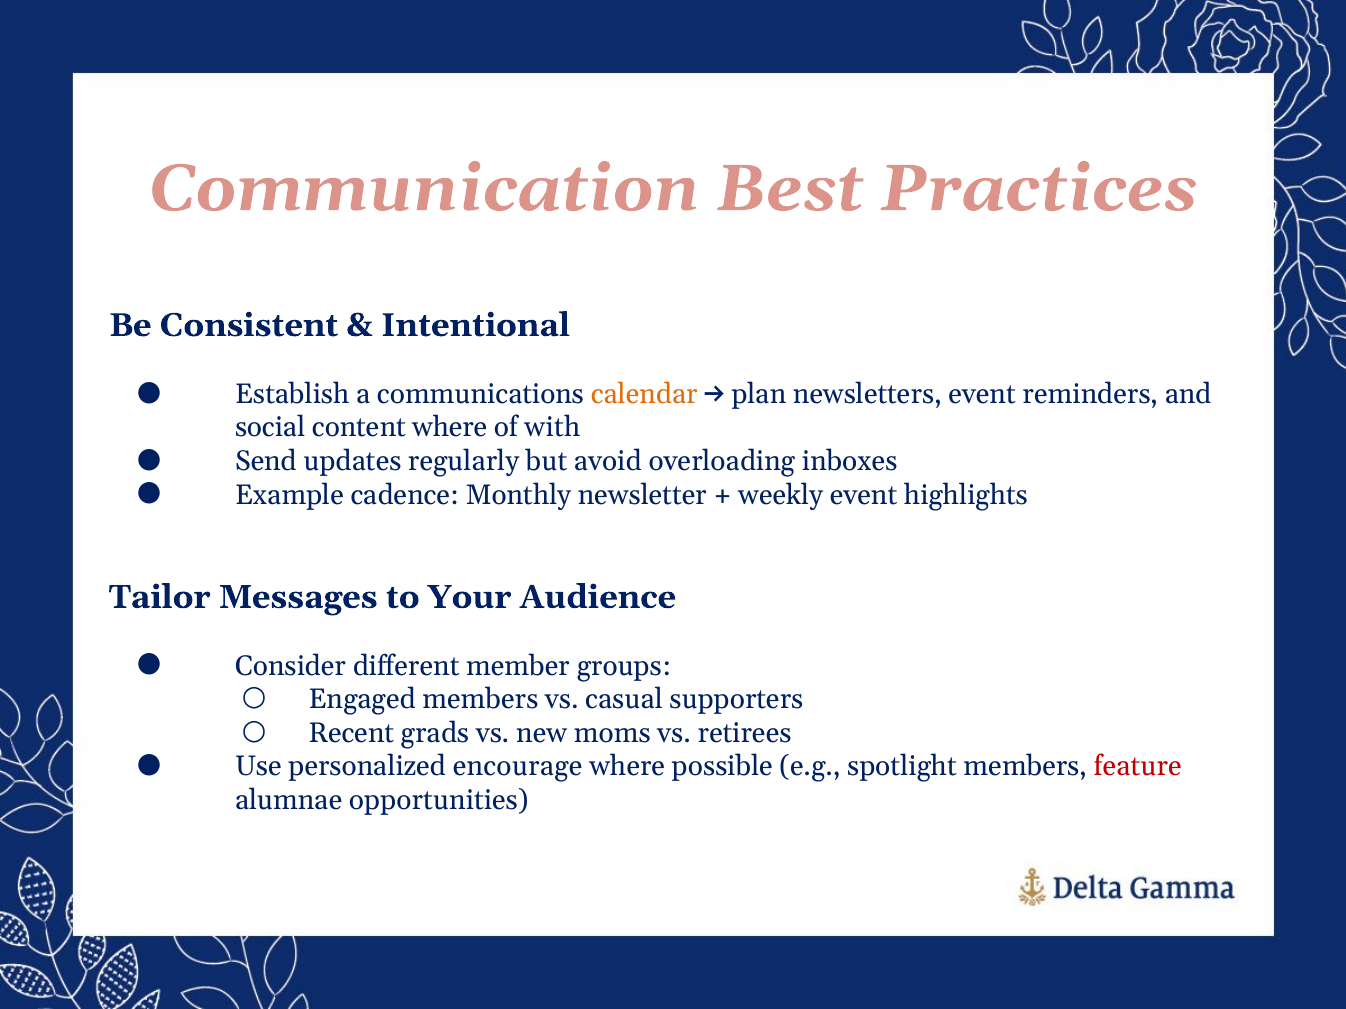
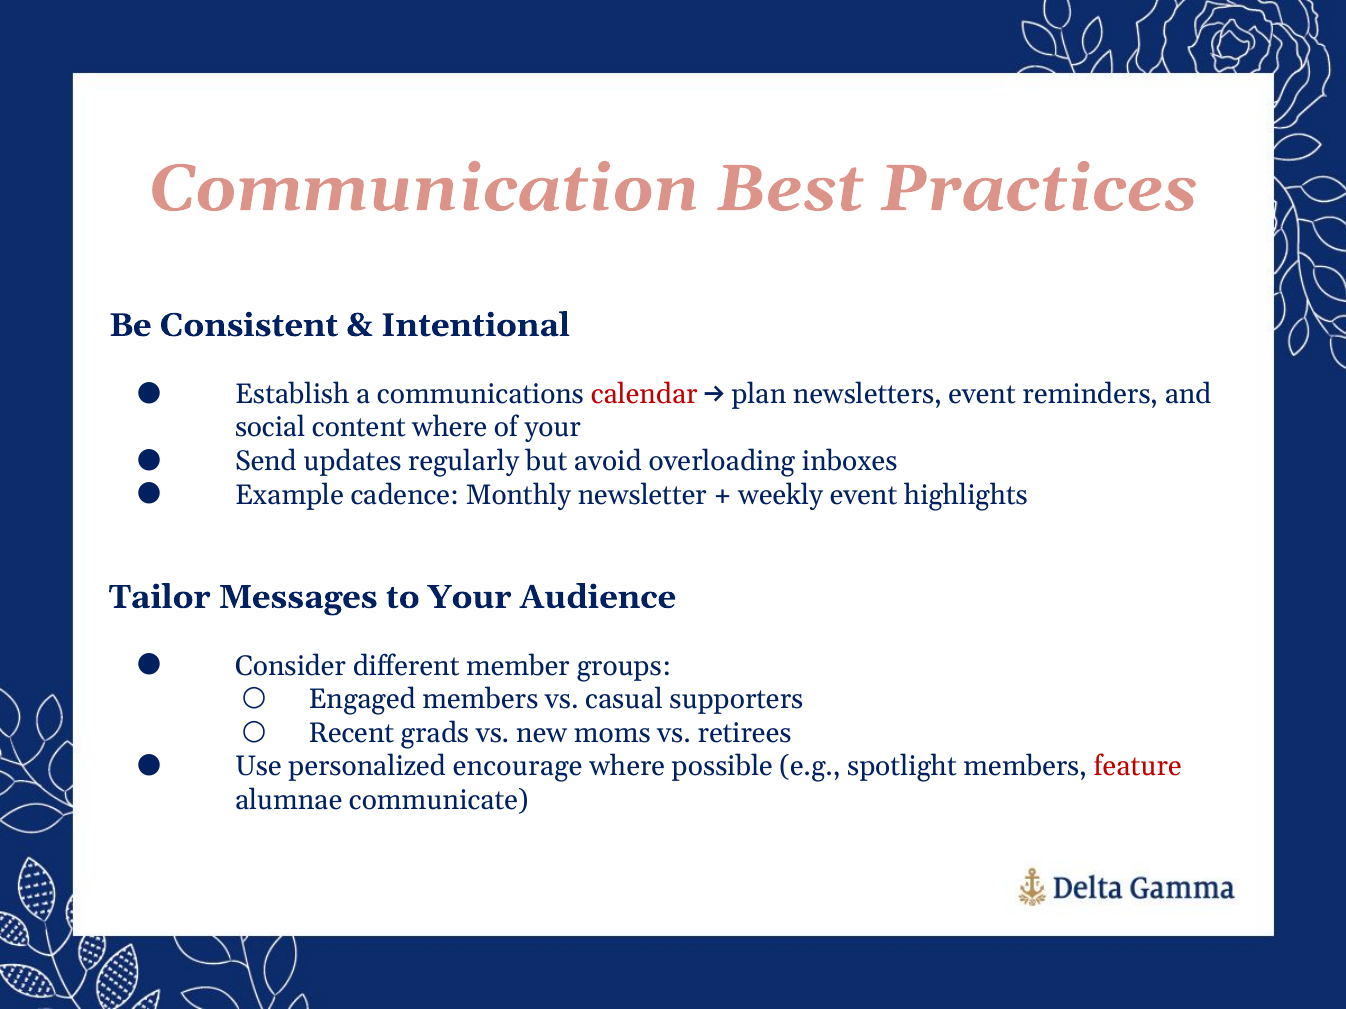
calendar colour: orange -> red (644, 394)
of with: with -> your (553, 428)
opportunities: opportunities -> communicate (439, 801)
